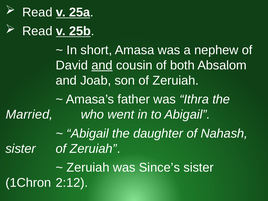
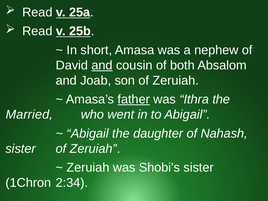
father underline: none -> present (134, 99)
Since’s: Since’s -> Shobi’s (159, 168)
2:12: 2:12 -> 2:34 (72, 183)
